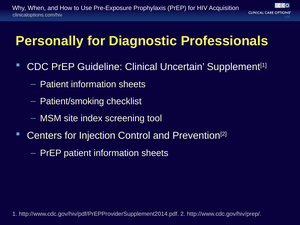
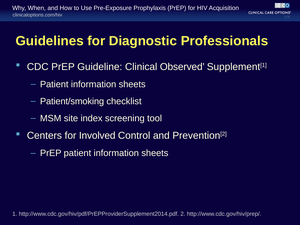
Personally: Personally -> Guidelines (50, 41)
Uncertain: Uncertain -> Observed (182, 67)
Injection: Injection -> Involved (97, 136)
